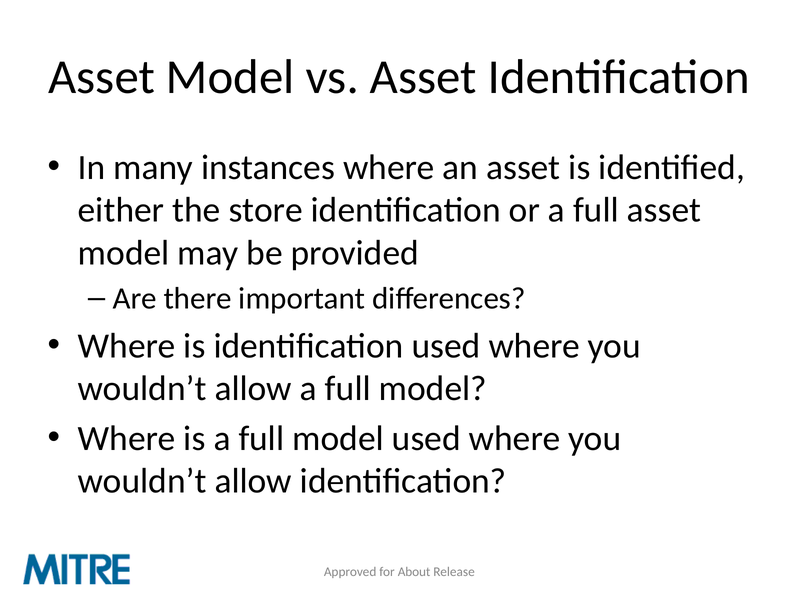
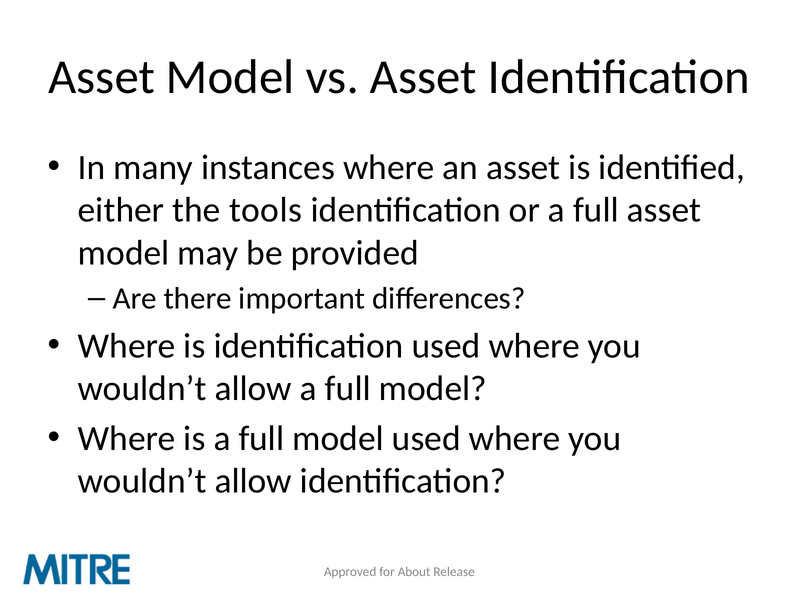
store: store -> tools (266, 210)
